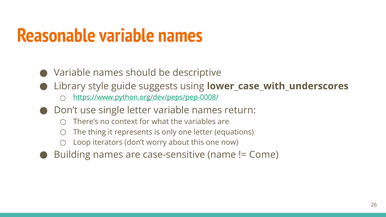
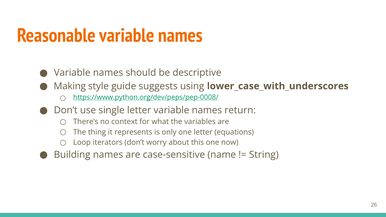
Library: Library -> Making (70, 86)
Come: Come -> String (264, 155)
